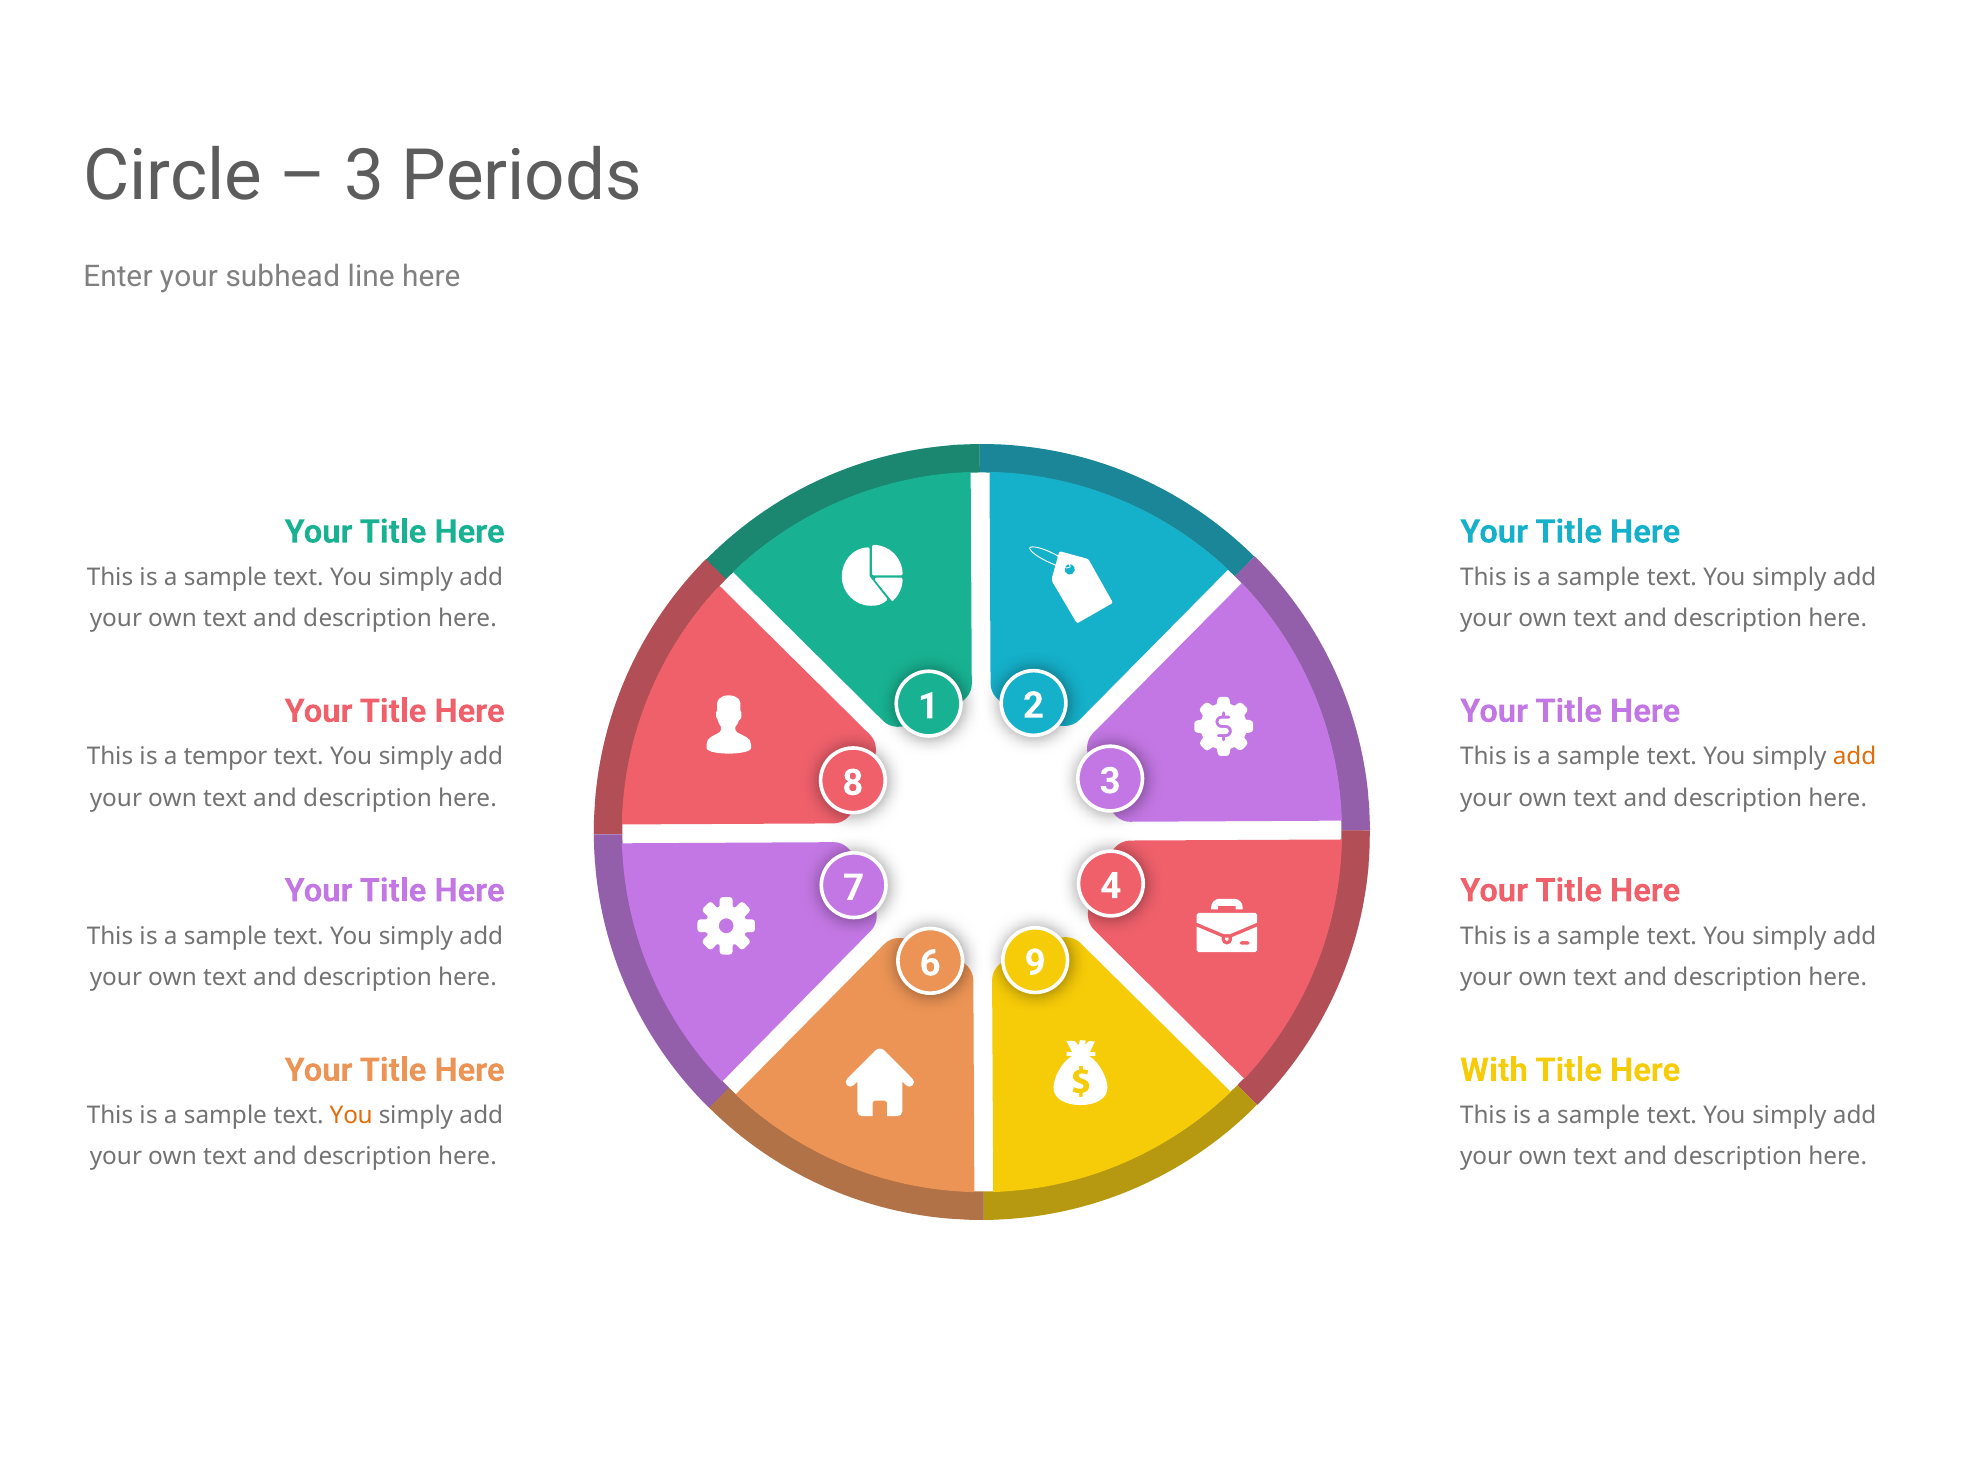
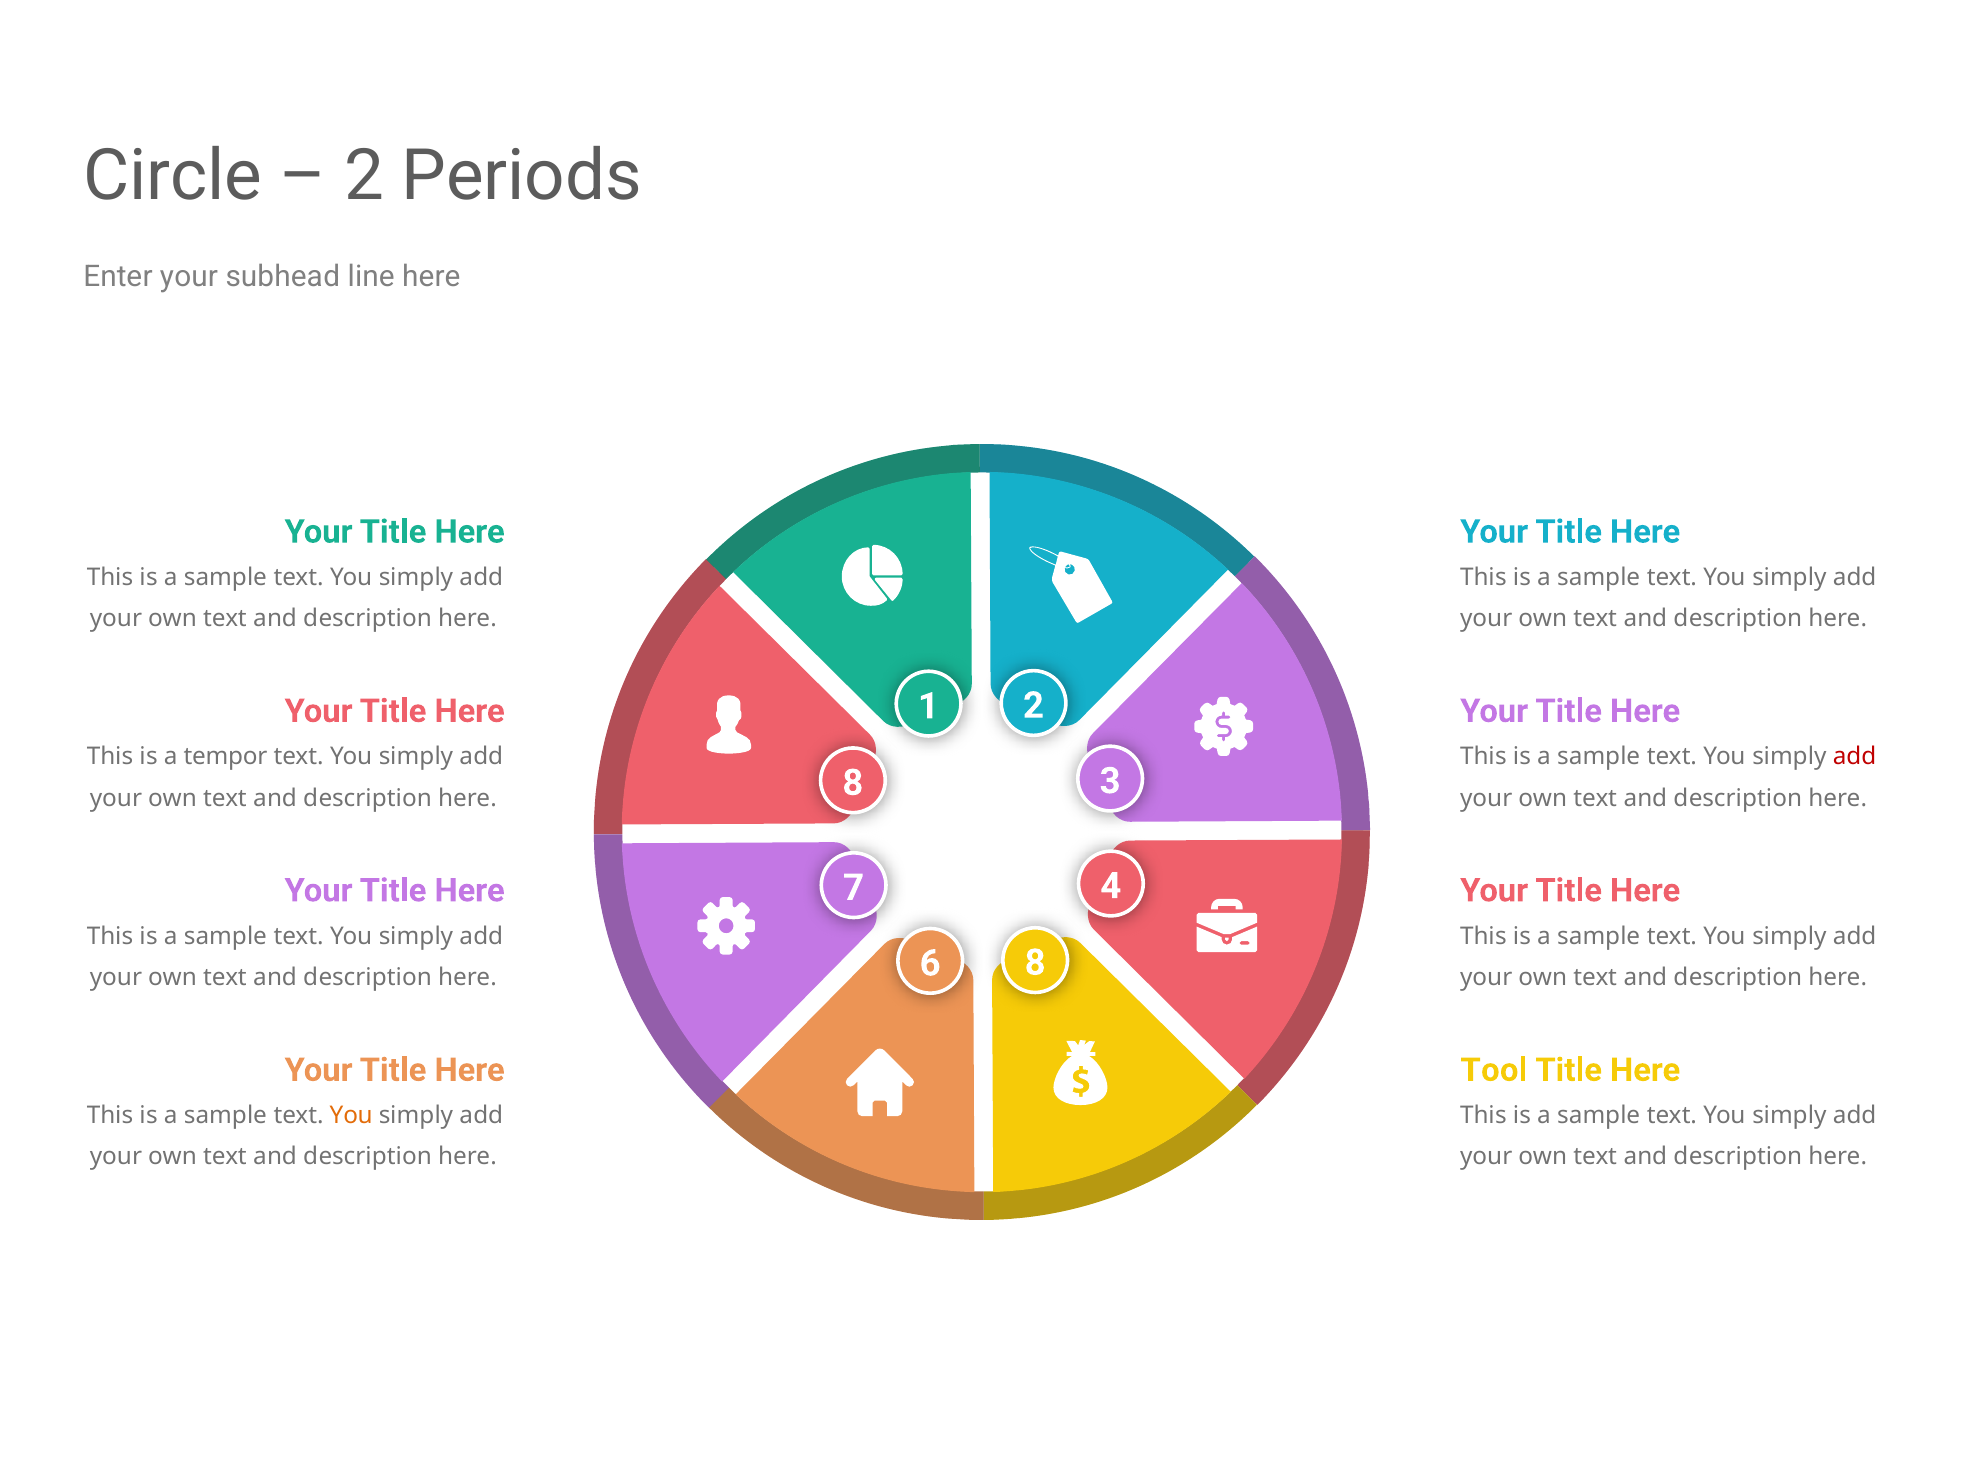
3: 3 -> 2 (364, 176)
add colour: orange -> red (1855, 757)
6 9: 9 -> 8 (1035, 963)
With: With -> Tool (1494, 1070)
